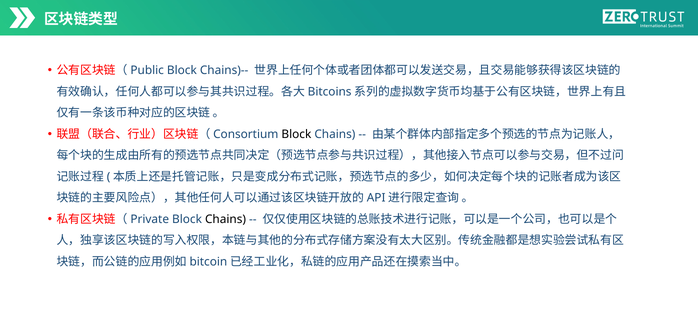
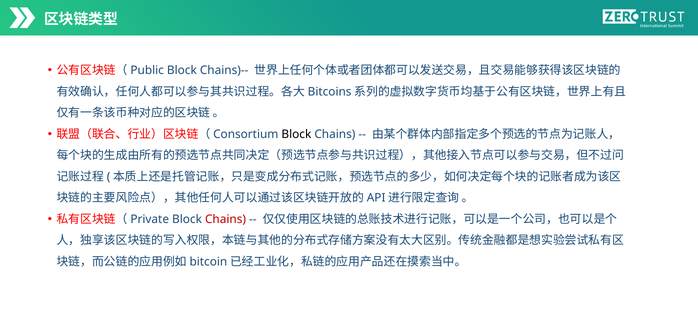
Chains colour: black -> red (226, 219)
